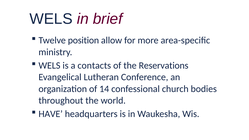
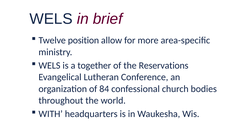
contacts: contacts -> together (94, 66)
14: 14 -> 84 (104, 89)
HAVE: HAVE -> WITH (51, 114)
